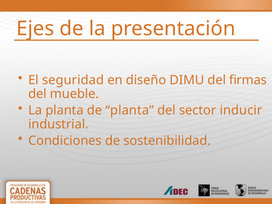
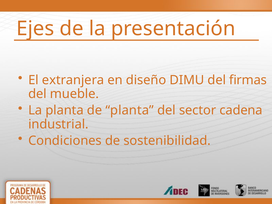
seguridad: seguridad -> extranjera (73, 80)
inducir: inducir -> cadena (241, 110)
